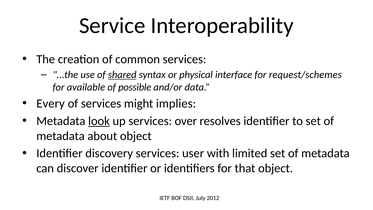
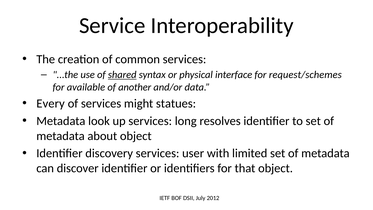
possible: possible -> another (135, 87)
implies: implies -> statues (176, 103)
look underline: present -> none (99, 121)
over: over -> long (186, 121)
